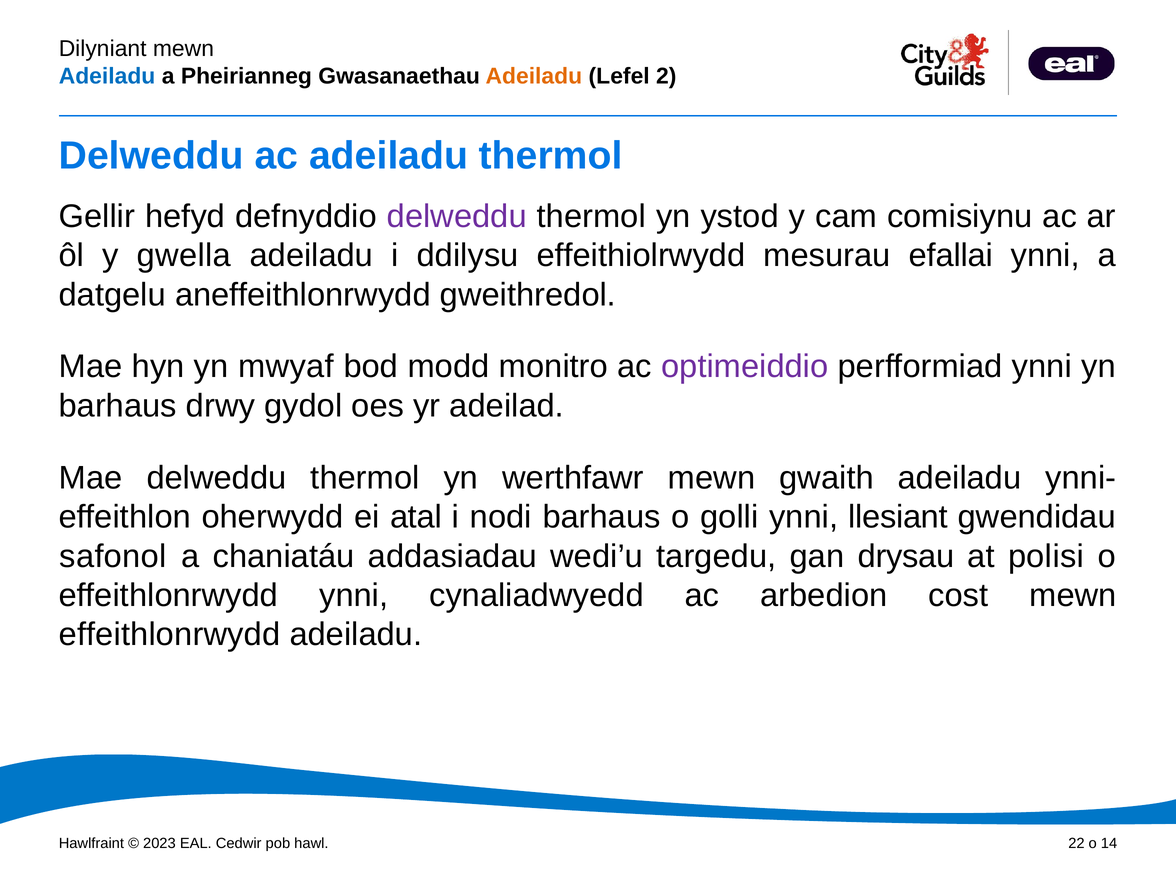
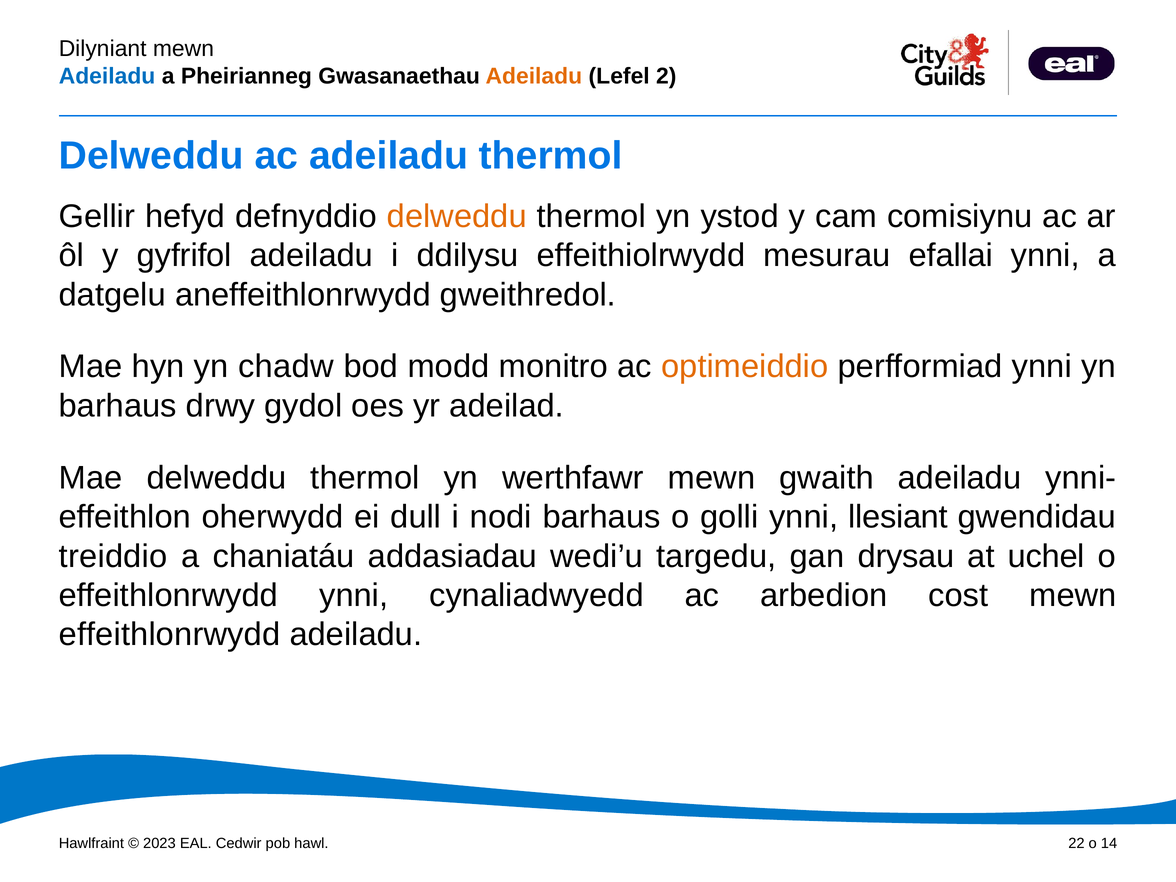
delweddu colour: purple -> orange (457, 216)
gwella: gwella -> gyfrifol (184, 256)
mwyaf: mwyaf -> chadw (286, 367)
optimeiddio colour: purple -> orange (745, 367)
atal: atal -> dull (416, 517)
safonol: safonol -> treiddio (113, 556)
polisi: polisi -> uchel (1046, 556)
